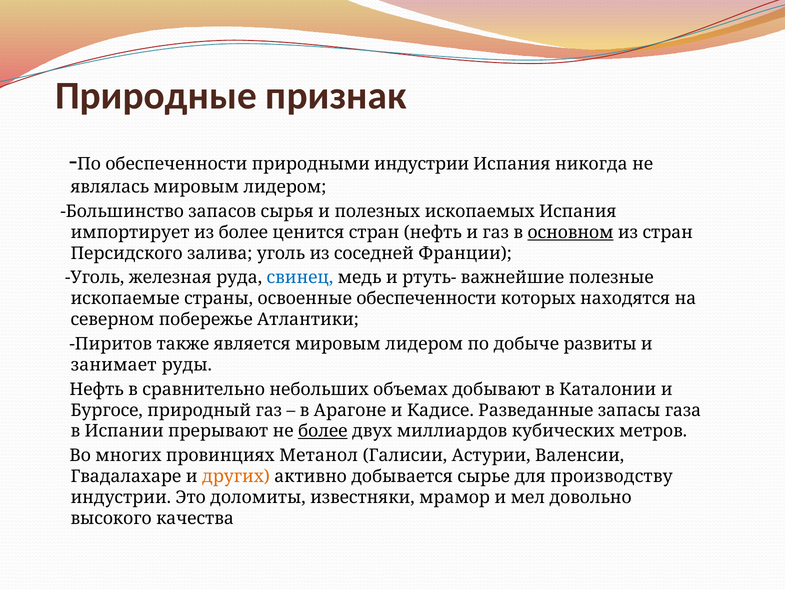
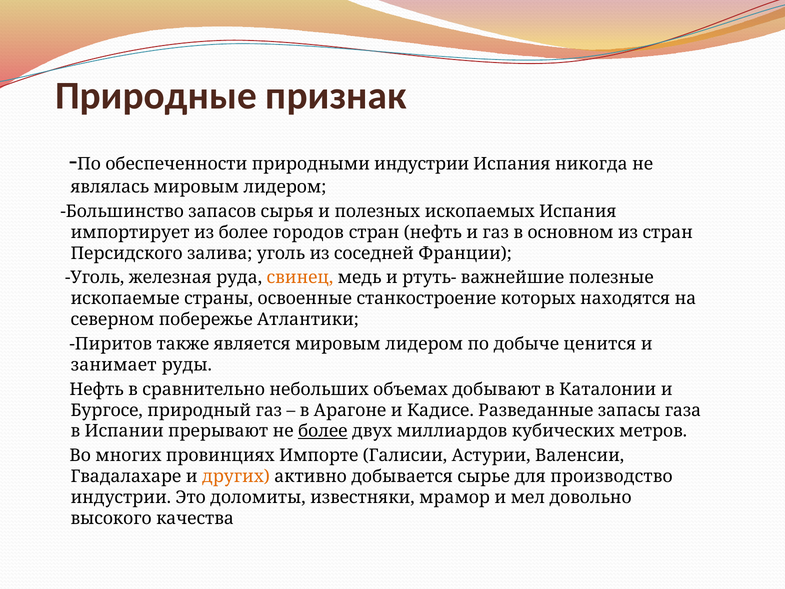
ценится: ценится -> городов (308, 232)
основном underline: present -> none (571, 232)
свинец colour: blue -> orange (300, 278)
освоенные обеспеченности: обеспеченности -> станкостроение (426, 299)
развиты: развиты -> ценится (600, 344)
Метанол: Метанол -> Импорте (319, 455)
производству: производству -> производство (611, 476)
